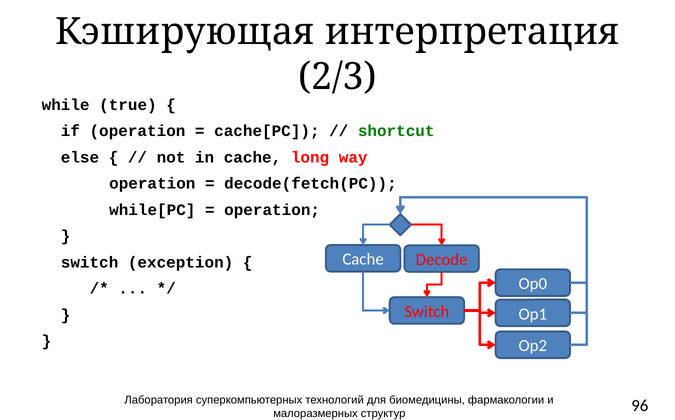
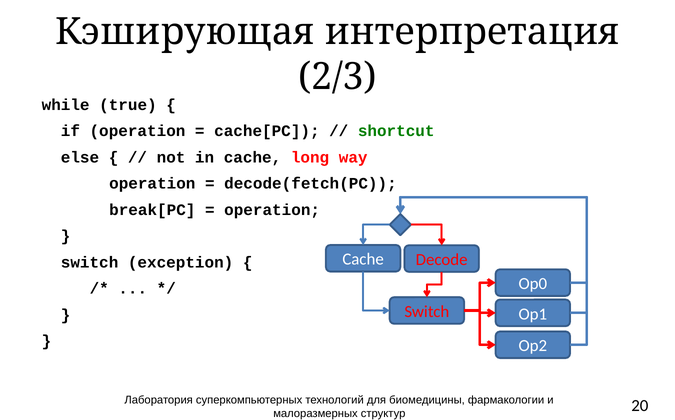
while[PC: while[PC -> break[PC (152, 210)
96: 96 -> 20 (640, 405)
